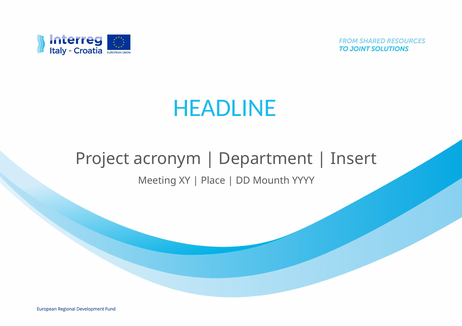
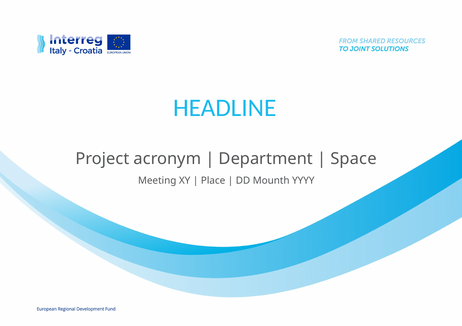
Insert: Insert -> Space (354, 159)
